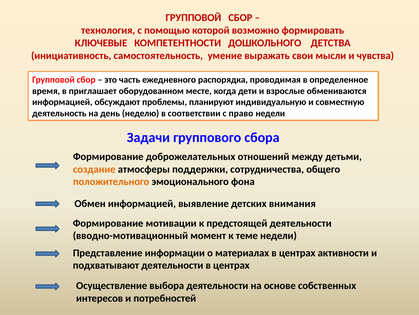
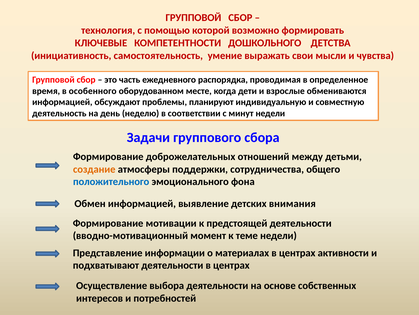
приглашает: приглашает -> особенного (93, 91)
право: право -> минут (241, 113)
положительного colour: orange -> blue (111, 181)
